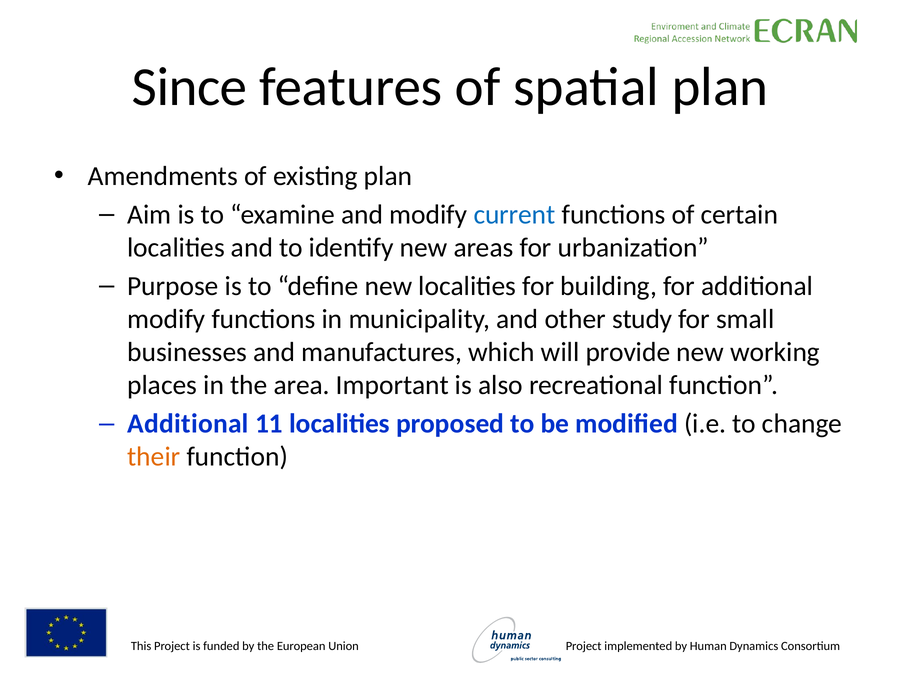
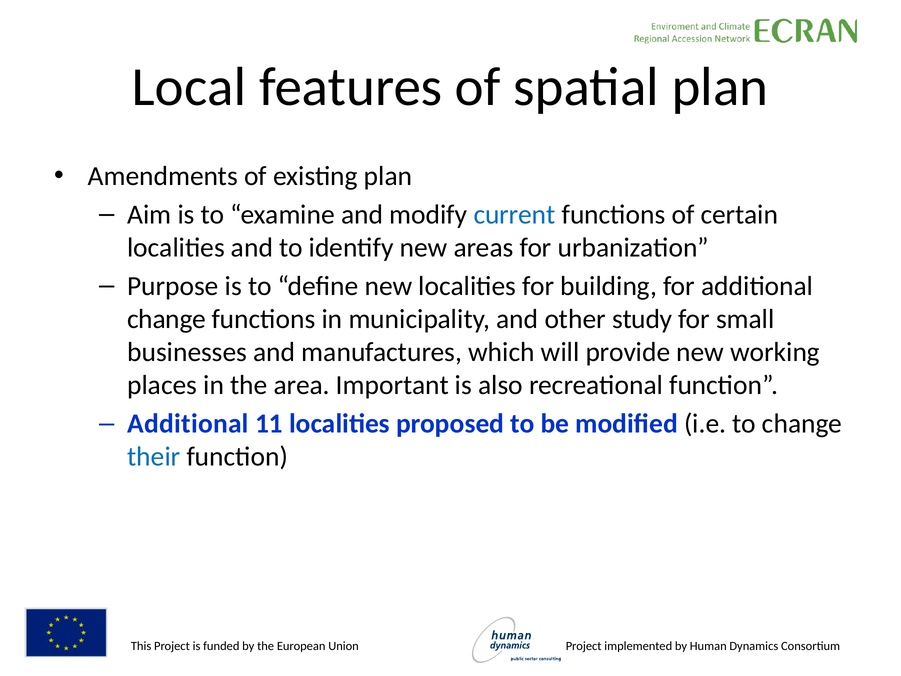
Since: Since -> Local (189, 87)
modify: modify -> change (166, 319)
their colour: orange -> blue (154, 457)
